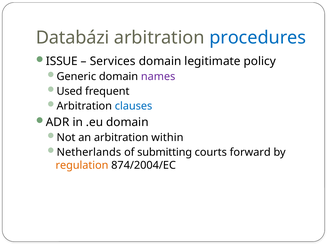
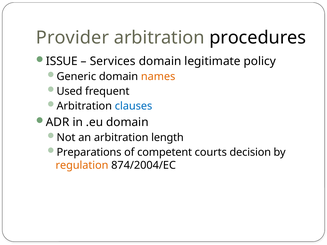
Databázi: Databázi -> Provider (72, 38)
procedures colour: blue -> black (258, 38)
names colour: purple -> orange (158, 77)
within: within -> length (167, 138)
Netherlands: Netherlands -> Preparations (89, 152)
submitting: submitting -> competent (165, 152)
forward: forward -> decision (250, 152)
